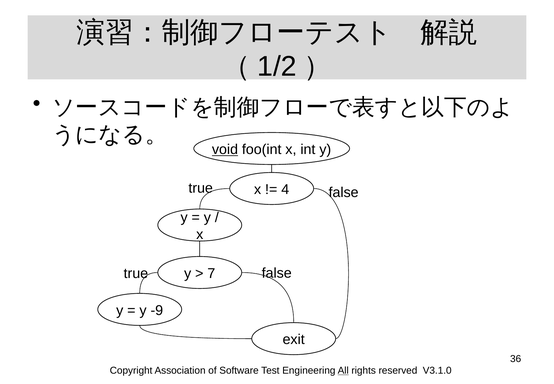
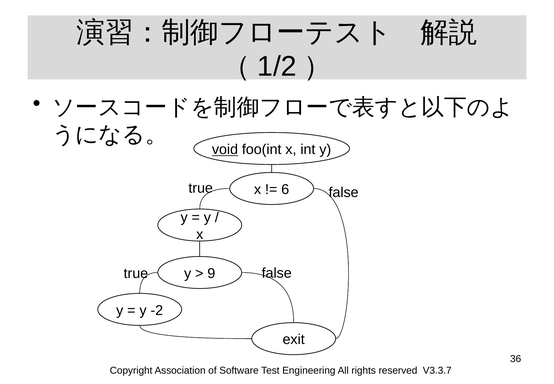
4: 4 -> 6 (285, 189)
7: 7 -> 9 (211, 273)
-9: -9 -> -2 (157, 310)
All underline: present -> none (343, 370)
V3.1.0: V3.1.0 -> V3.3.7 (437, 370)
